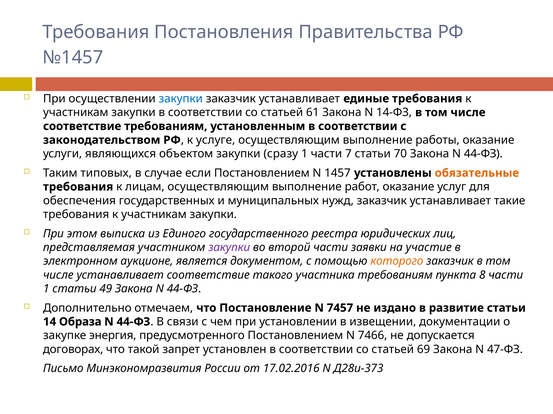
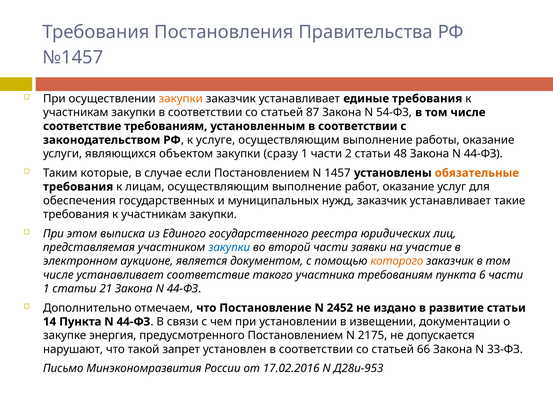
закупки colour: blue -> orange (181, 99)
61: 61 -> 87 (313, 113)
14-ФЗ: 14-ФЗ -> 54-ФЗ (394, 113)
7: 7 -> 2 (348, 154)
70: 70 -> 48 (400, 154)
типовых: типовых -> которые (106, 173)
закупки colour: purple -> blue (229, 248)
8: 8 -> 6 (482, 275)
49: 49 -> 21 (106, 289)
7457: 7457 -> 2452 (340, 308)
14 Образа: Образа -> Пункта (80, 322)
7466: 7466 -> 2175 (373, 336)
договорах: договорах -> нарушают (73, 350)
69: 69 -> 66 (424, 350)
47-ФЗ: 47-ФЗ -> 33-ФЗ (505, 350)
Д28и-373: Д28и-373 -> Д28и-953 (359, 369)
